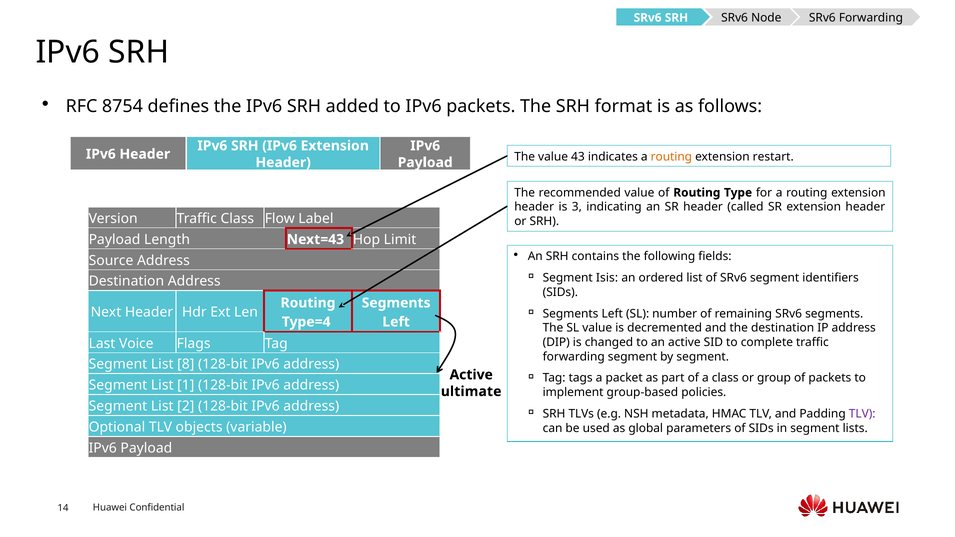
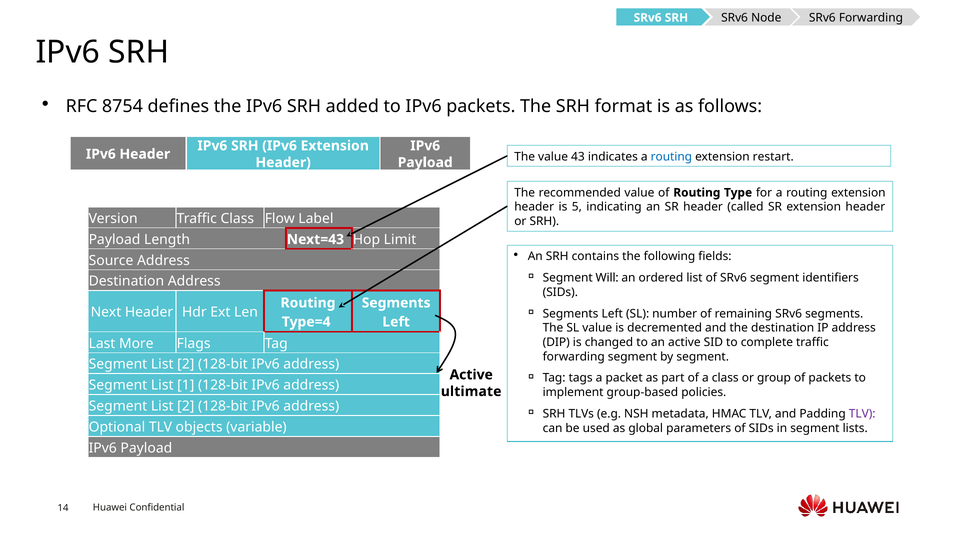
routing colour: orange -> blue (671, 157)
3: 3 -> 5 (577, 207)
Isis: Isis -> Will (607, 278)
Voice: Voice -> More (136, 344)
8: 8 -> 2 (186, 364)
